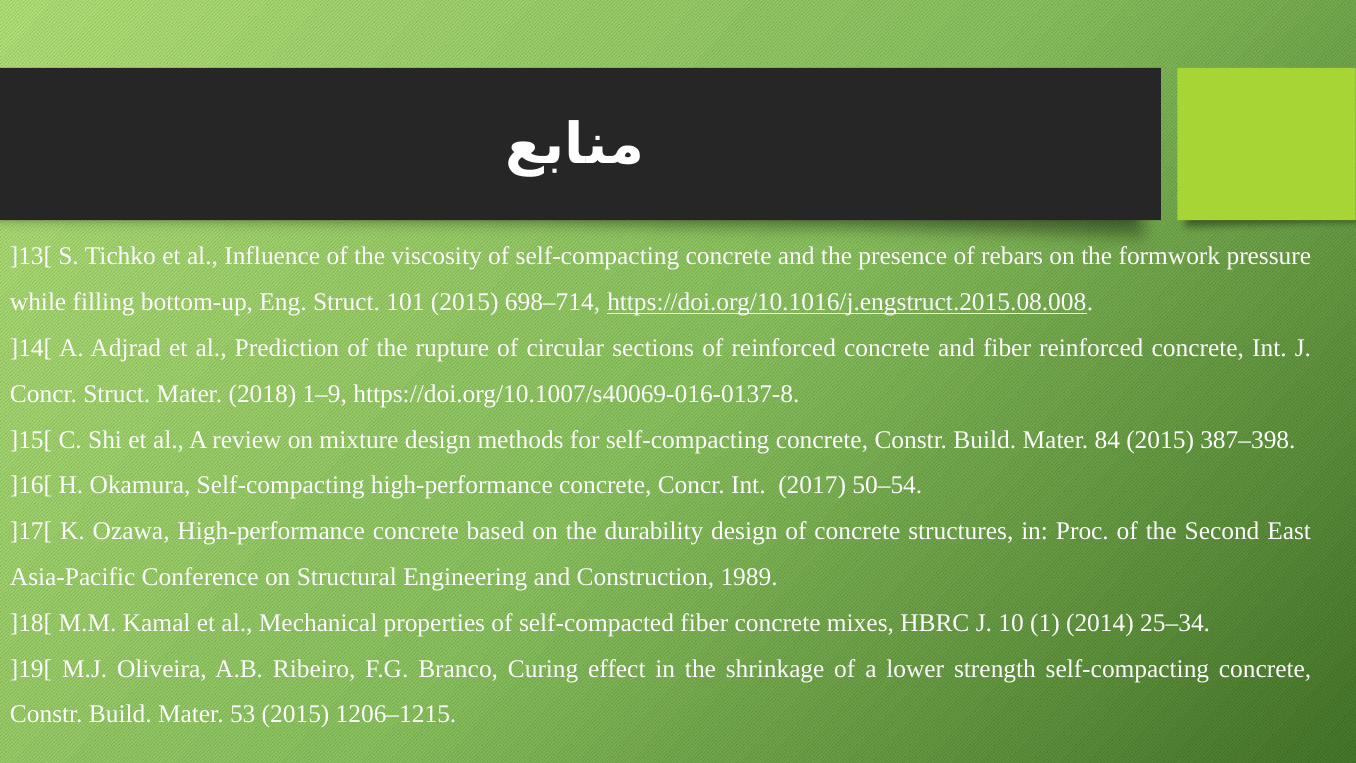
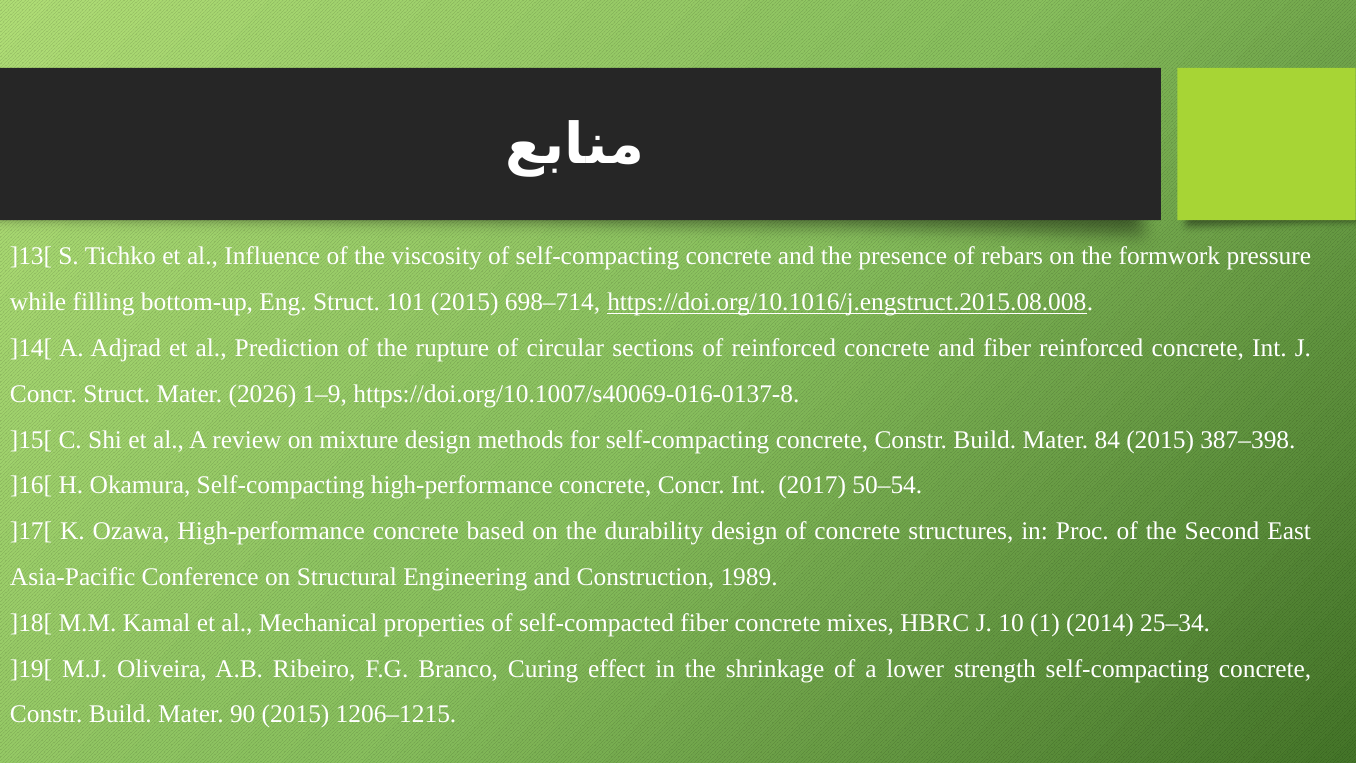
2018: 2018 -> 2026 (262, 394)
53: 53 -> 90 (243, 714)
